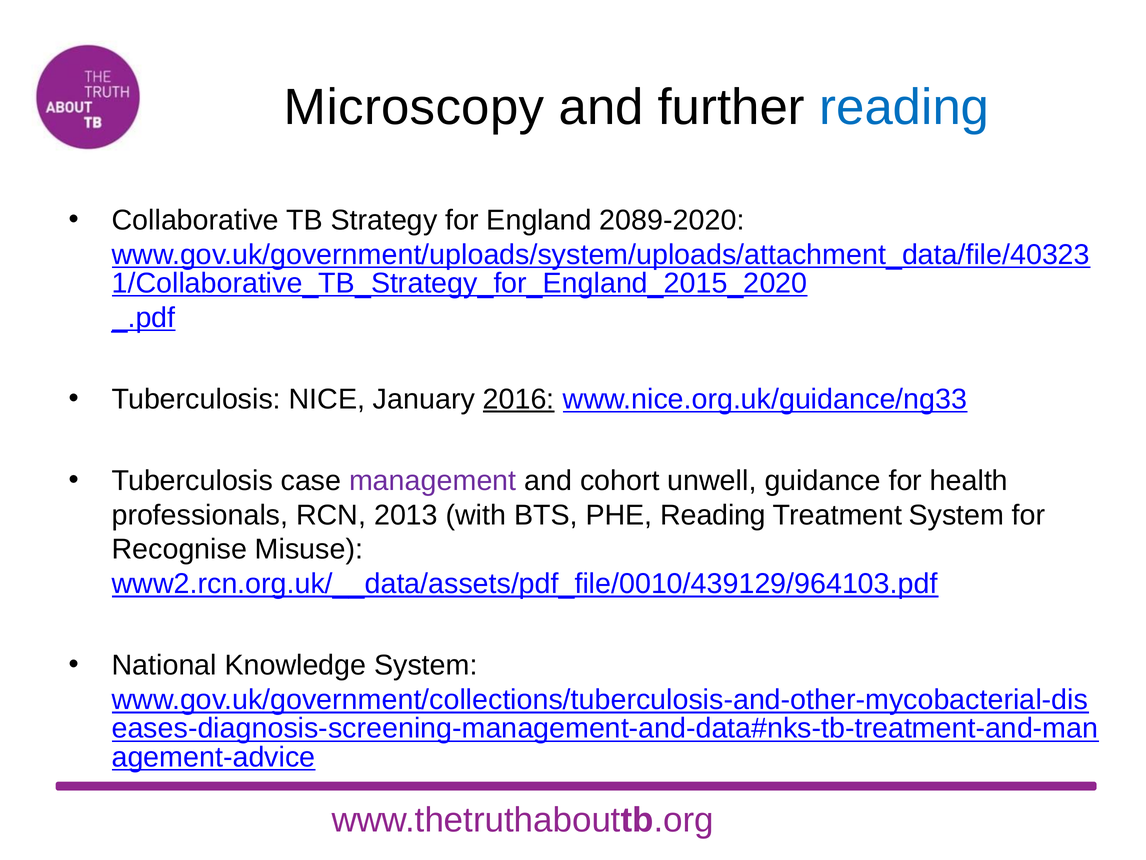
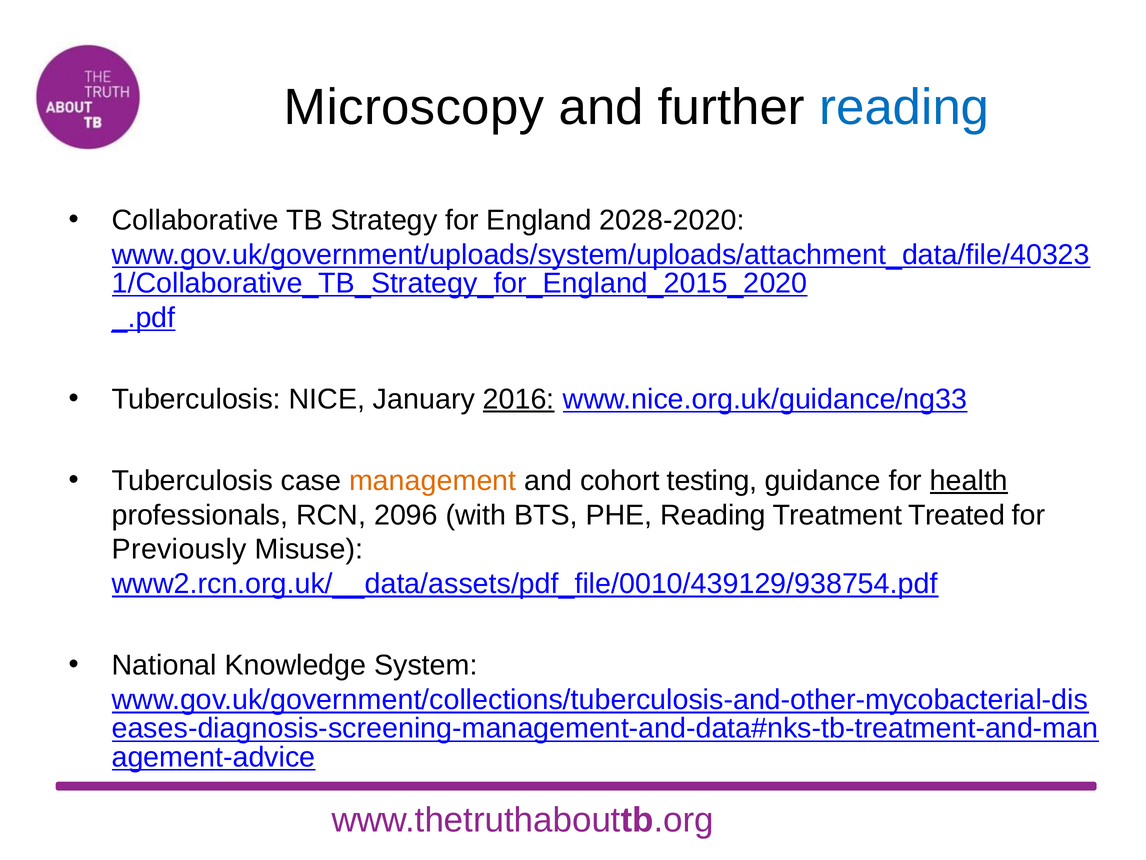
2089-2020: 2089-2020 -> 2028-2020 (672, 220)
management colour: purple -> orange (433, 480)
unwell: unwell -> testing (712, 480)
health underline: none -> present (969, 480)
2013: 2013 -> 2096 (406, 515)
Treatment System: System -> Treated (957, 515)
Recognise: Recognise -> Previously (179, 549)
www2.rcn.org.uk/__data/assets/pdf_file/0010/439129/964103.pdf: www2.rcn.org.uk/__data/assets/pdf_file/0010/439129/964103.pdf -> www2.rcn.org.uk/__data/assets/pdf_file/0010/439129/938754.pdf (525, 584)
